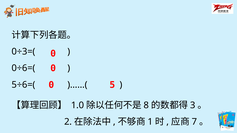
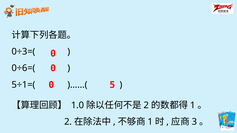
5÷6=(: 5÷6=( -> 5÷1=( (23, 85)
8: 8 -> 2 (146, 105)
3: 3 -> 1 (193, 105)
7: 7 -> 3 (194, 122)
